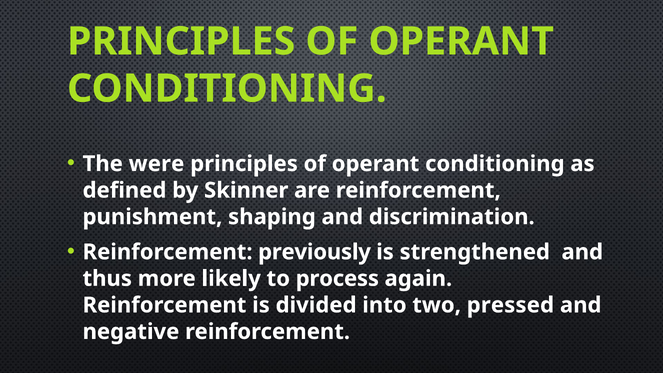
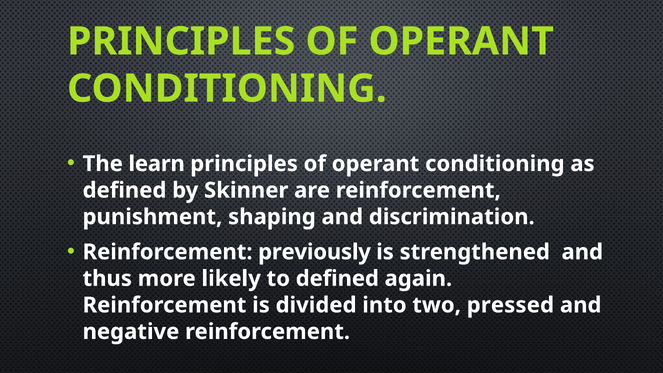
were: were -> learn (157, 164)
to process: process -> defined (337, 279)
